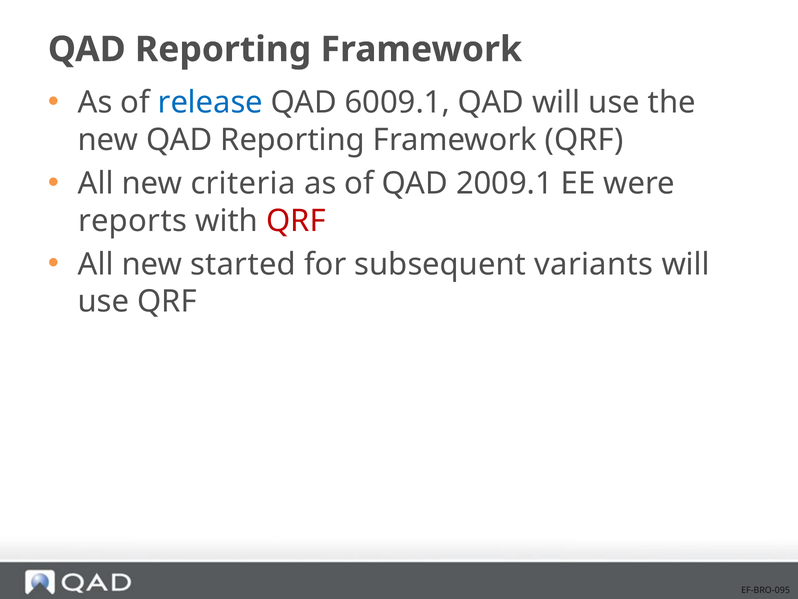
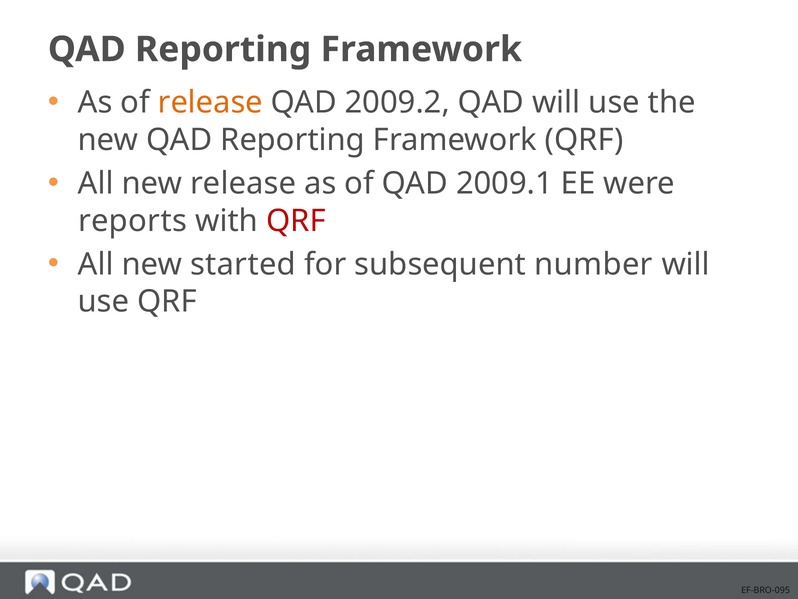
release colour: blue -> orange (210, 103)
6009.1: 6009.1 -> 2009.2 (397, 103)
new criteria: criteria -> release (243, 183)
variants: variants -> number (594, 264)
